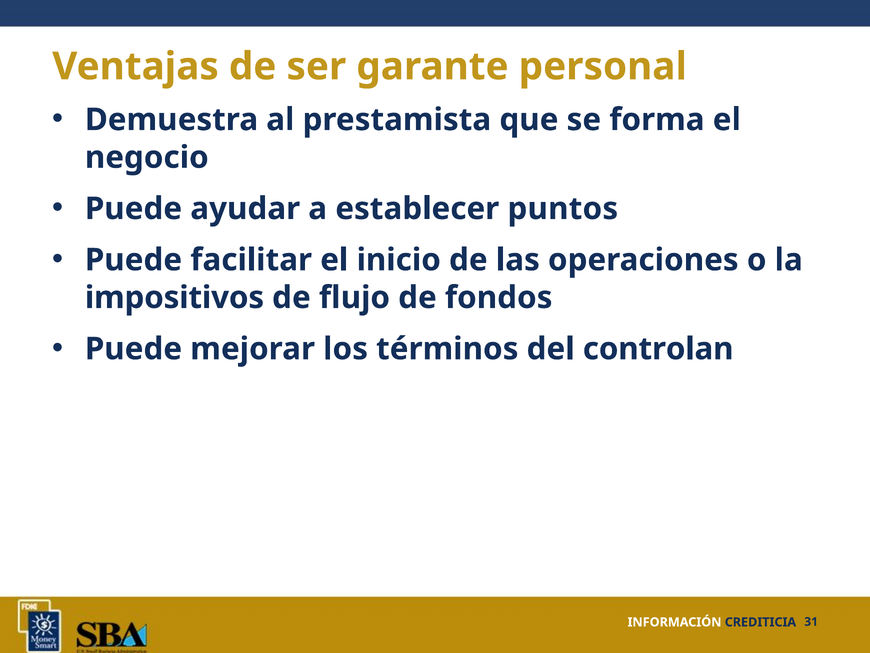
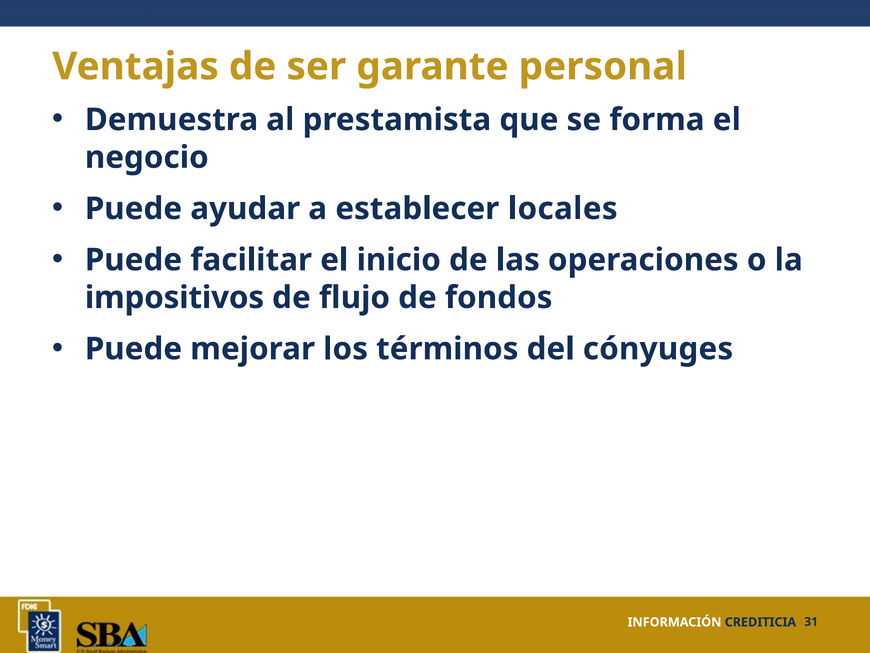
puntos: puntos -> locales (563, 209)
controlan: controlan -> cónyuges (658, 349)
